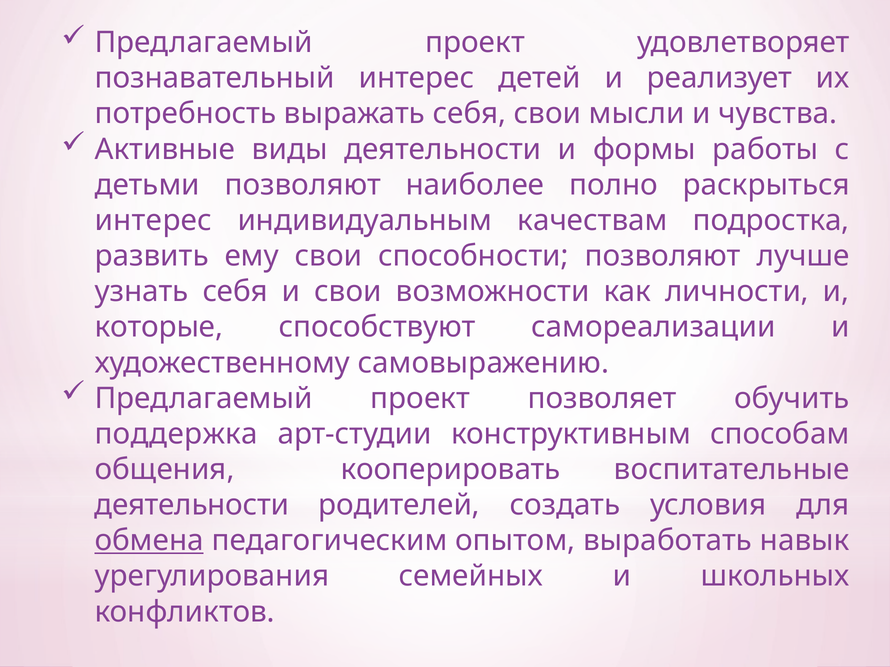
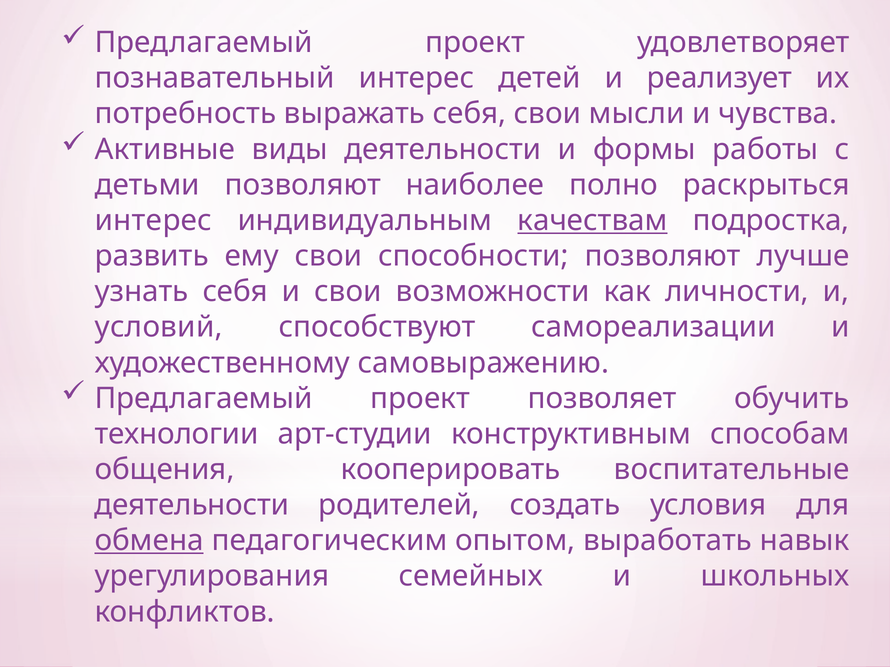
качествам underline: none -> present (592, 221)
которые: которые -> условий (159, 327)
поддержка: поддержка -> технологии (177, 434)
